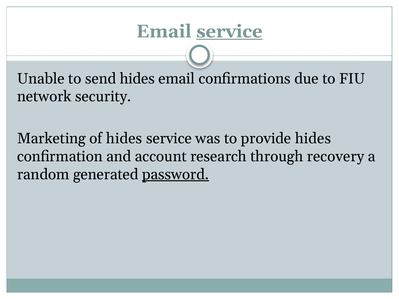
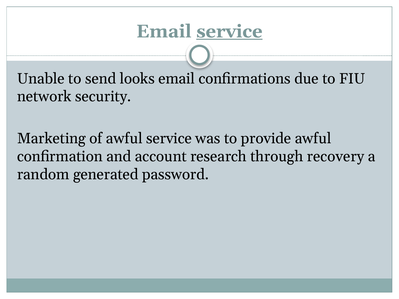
send hides: hides -> looks (137, 79)
of hides: hides -> awful (124, 139)
provide hides: hides -> awful (313, 139)
password underline: present -> none (176, 174)
